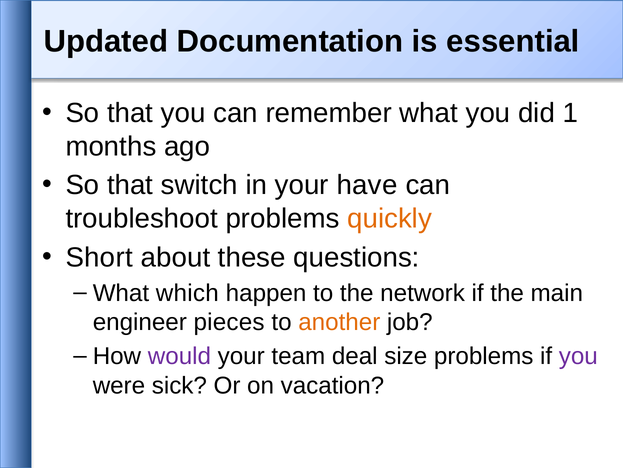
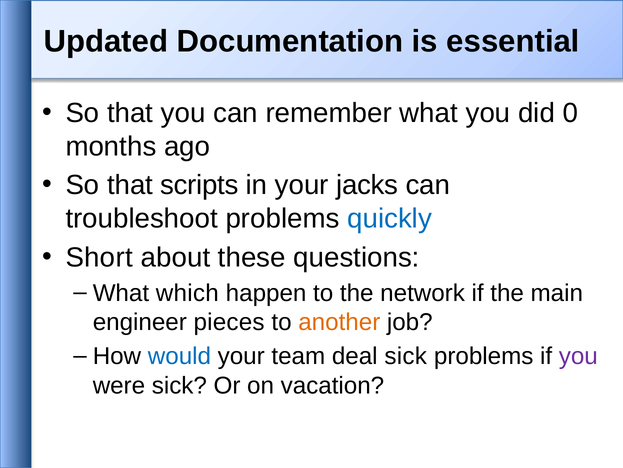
1: 1 -> 0 (570, 113)
switch: switch -> scripts (200, 185)
have: have -> jacks (367, 185)
quickly colour: orange -> blue (390, 218)
would colour: purple -> blue (179, 356)
deal size: size -> sick (406, 356)
